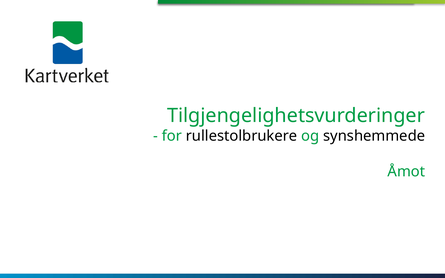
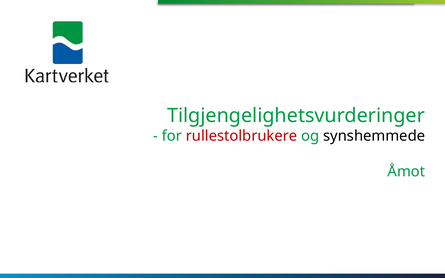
rullestolbrukere colour: black -> red (242, 136)
